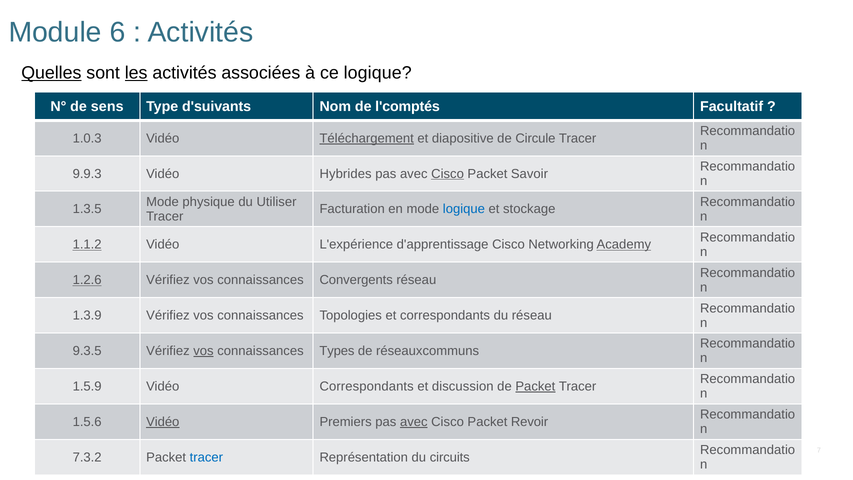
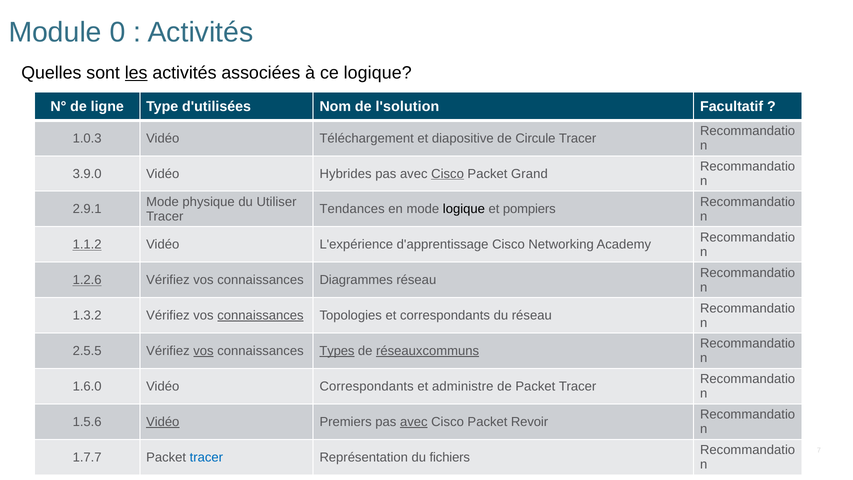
6: 6 -> 0 (117, 32)
Quelles underline: present -> none (51, 73)
sens: sens -> ligne (107, 107)
d'suivants: d'suivants -> d'utilisées (217, 107)
l'comptés: l'comptés -> l'solution (407, 107)
Téléchargement underline: present -> none (367, 138)
9.9.3: 9.9.3 -> 3.9.0 (87, 174)
Savoir: Savoir -> Grand (529, 174)
1.3.5: 1.3.5 -> 2.9.1 (87, 209)
Facturation: Facturation -> Tendances (352, 209)
logique colour: blue -> black (464, 209)
stockage: stockage -> pompiers (529, 209)
Academy underline: present -> none (624, 245)
Convergents: Convergents -> Diagrammes (356, 280)
1.3.9: 1.3.9 -> 1.3.2 (87, 315)
connaissances underline: none -> present (260, 315)
9.3.5: 9.3.5 -> 2.5.5 (87, 351)
Types underline: none -> present (337, 351)
réseauxcommuns underline: none -> present (428, 351)
1.5.9: 1.5.9 -> 1.6.0 (87, 386)
discussion: discussion -> administre (463, 386)
Packet underline: present -> none (535, 386)
7.3.2: 7.3.2 -> 1.7.7 (87, 457)
circuits: circuits -> fichiers (450, 457)
